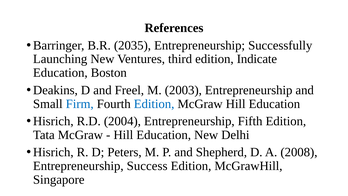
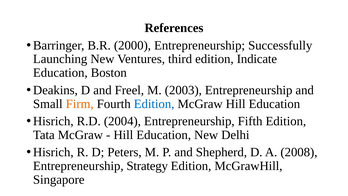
2035: 2035 -> 2000 (132, 45)
Firm colour: blue -> orange (80, 104)
Success: Success -> Strategy (147, 166)
